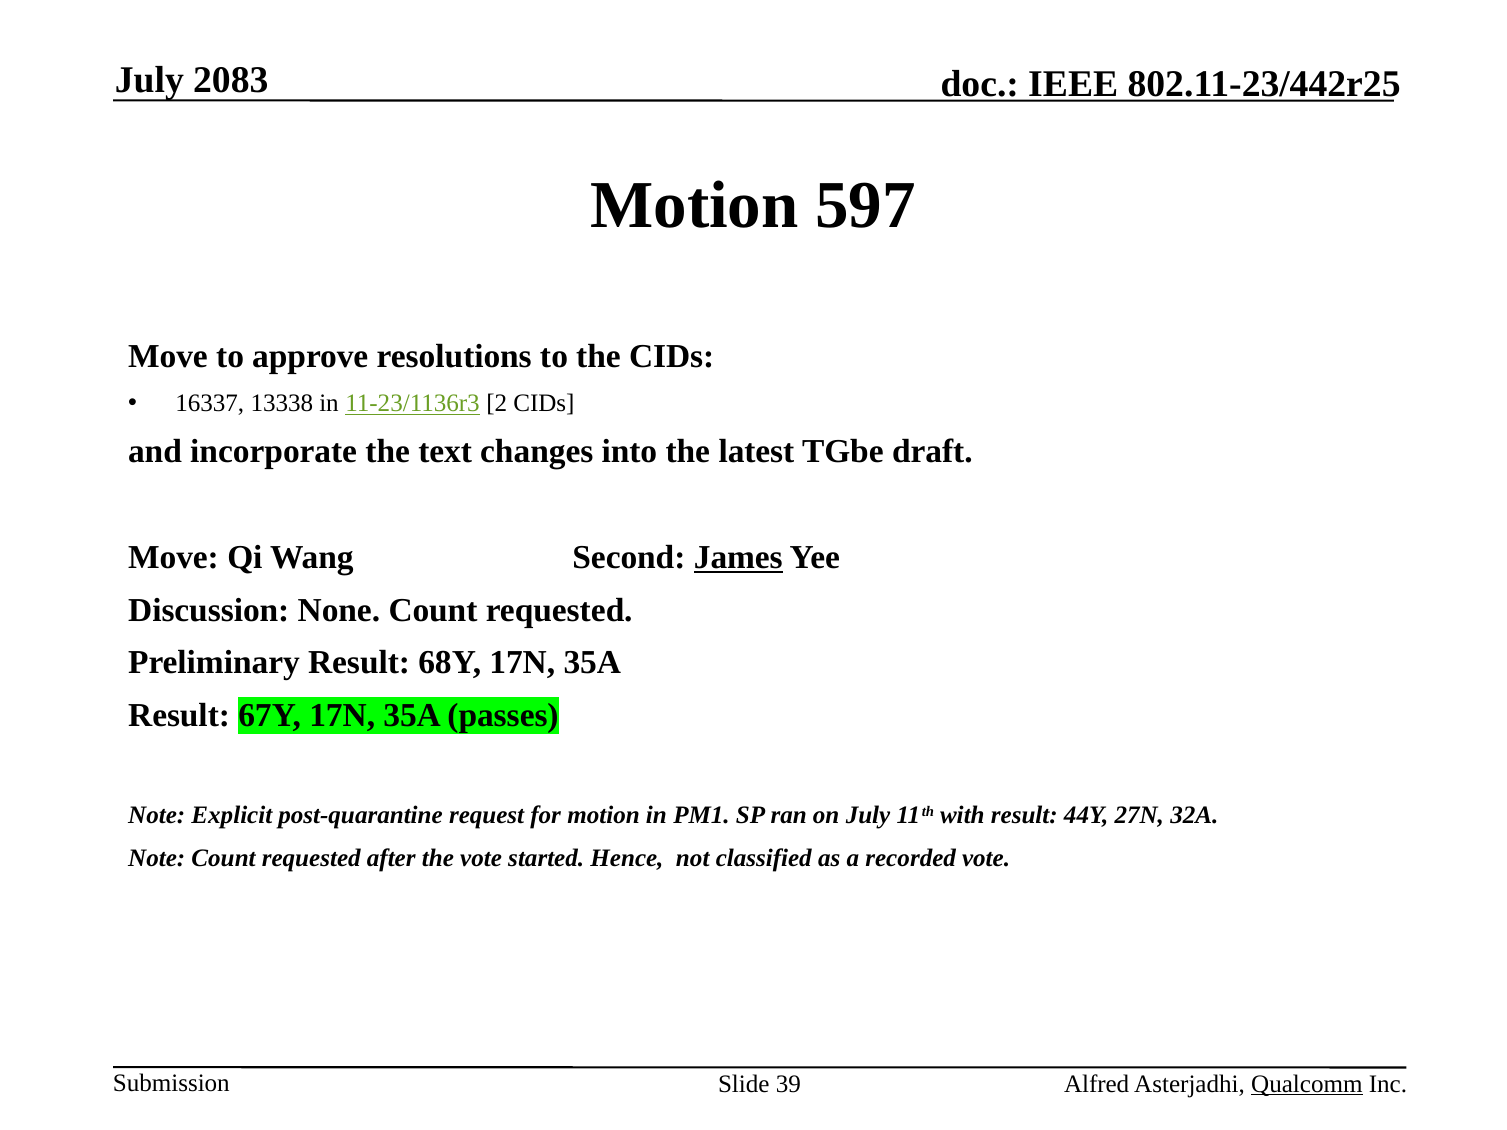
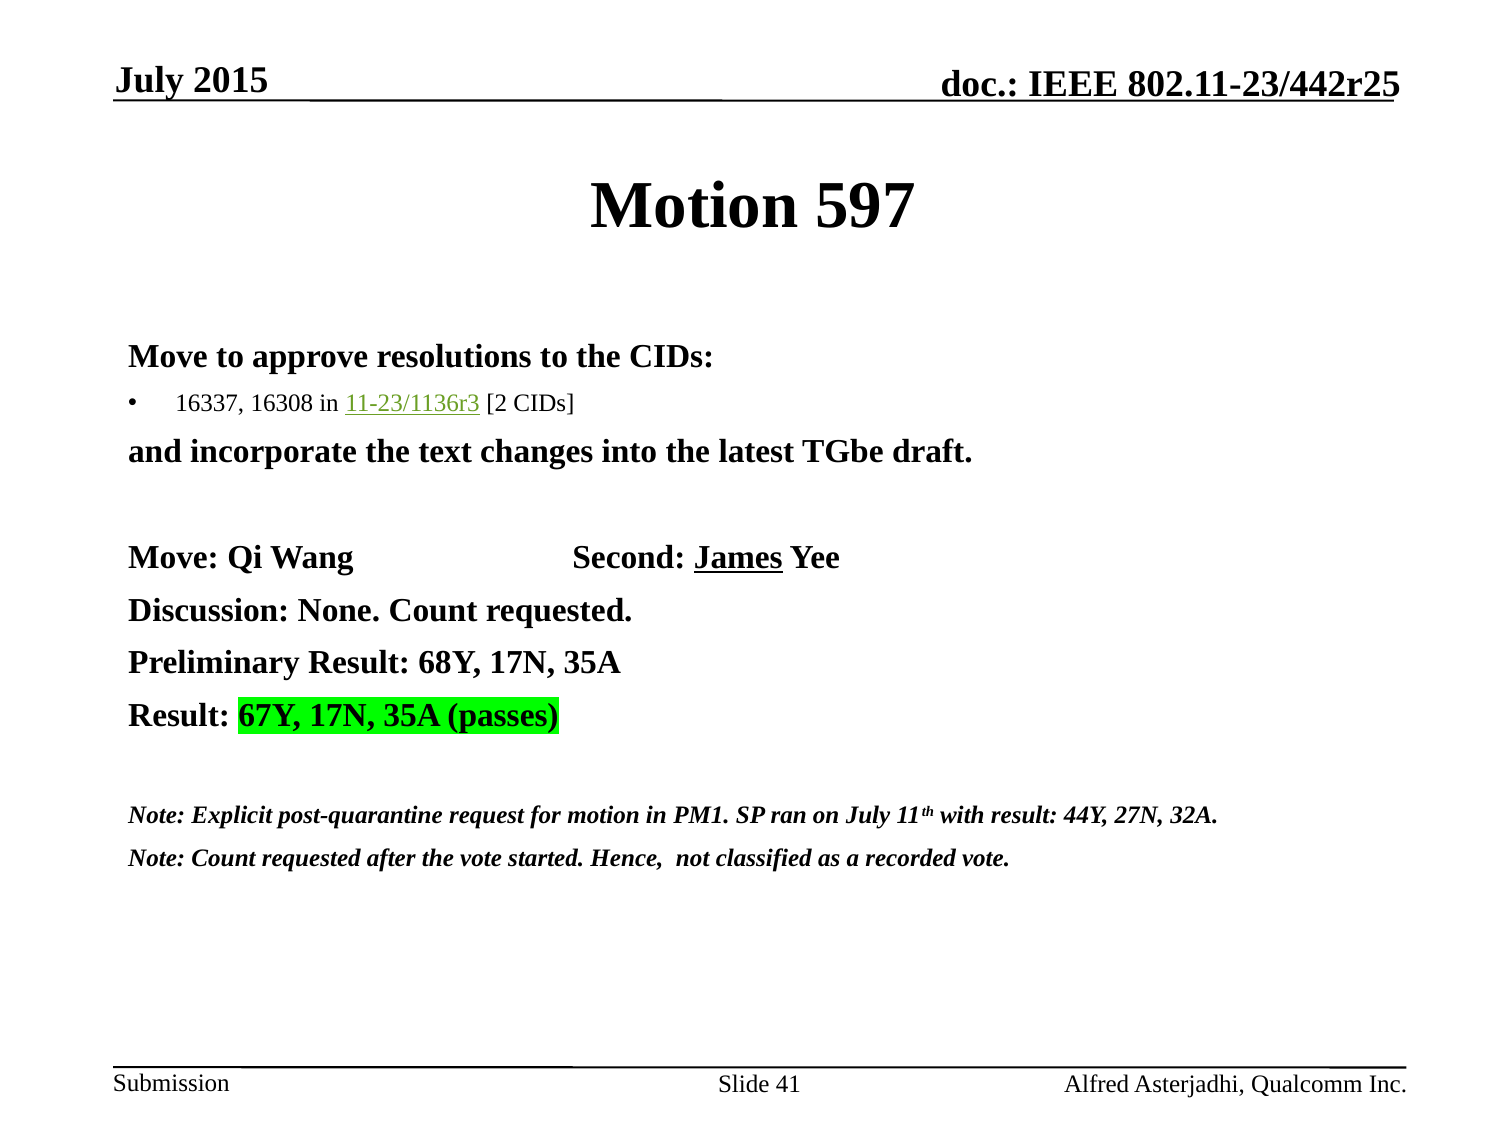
2083: 2083 -> 2015 (231, 80)
13338: 13338 -> 16308 (282, 404)
39: 39 -> 41 (788, 1084)
Qualcomm underline: present -> none (1307, 1084)
